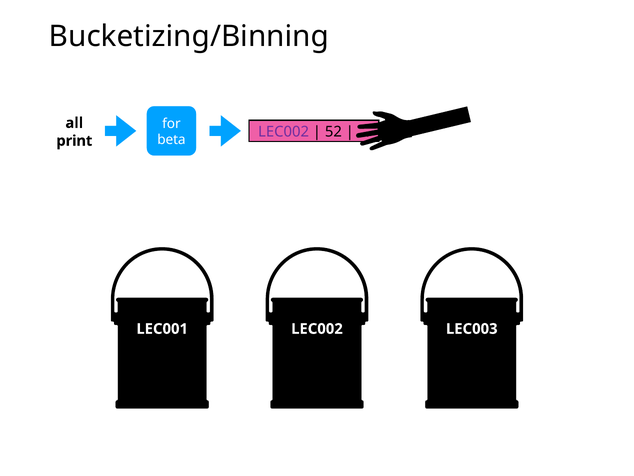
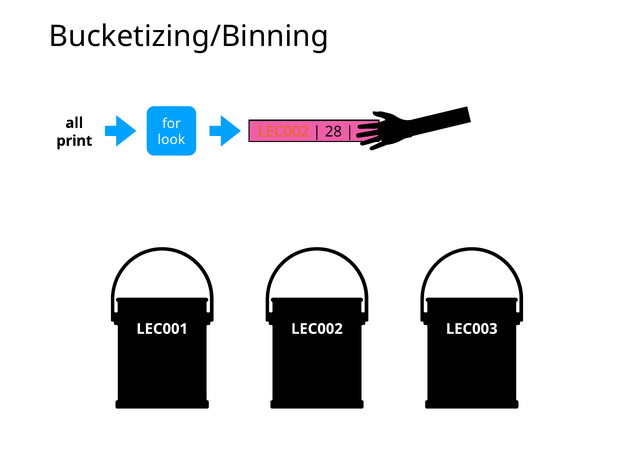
LEC002 colour: purple -> orange (284, 132)
52: 52 -> 28 (333, 132)
beta: beta -> look (171, 140)
